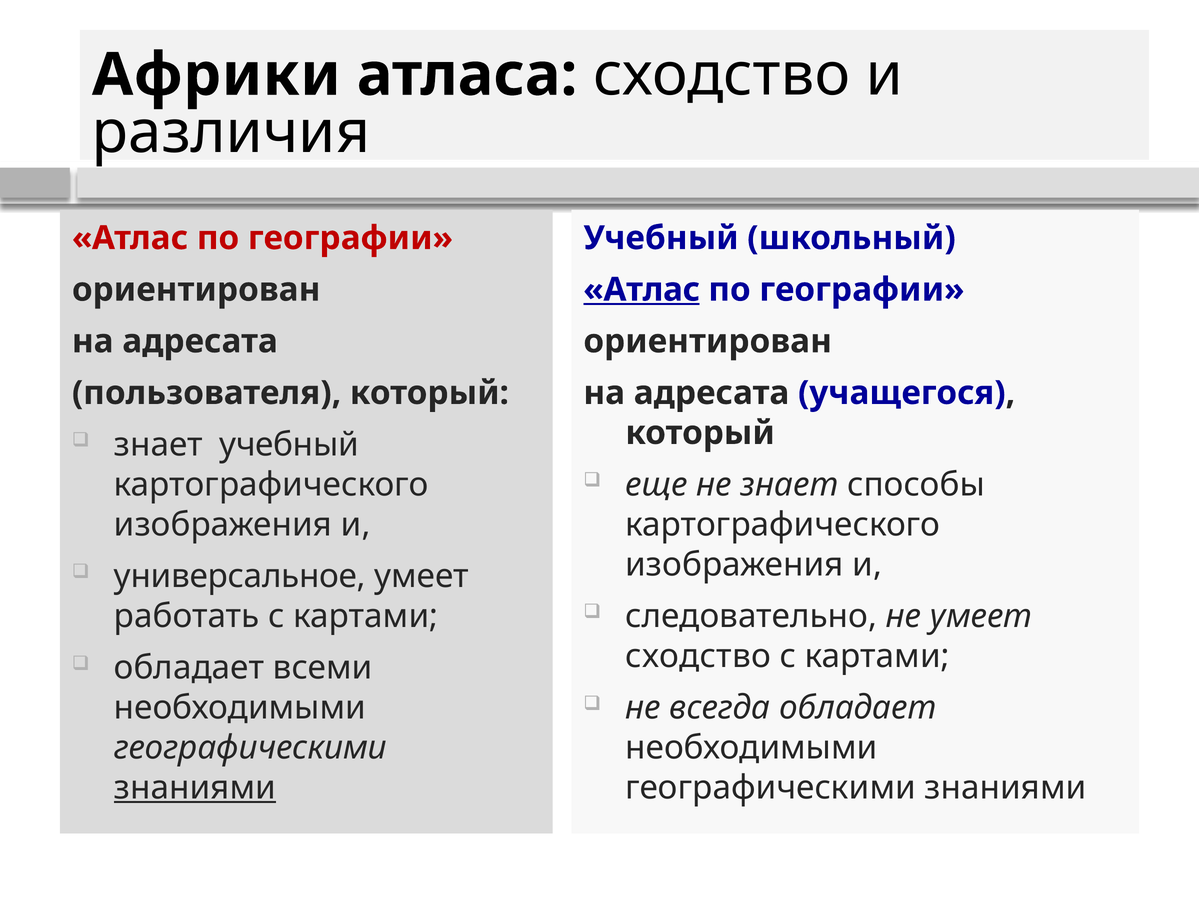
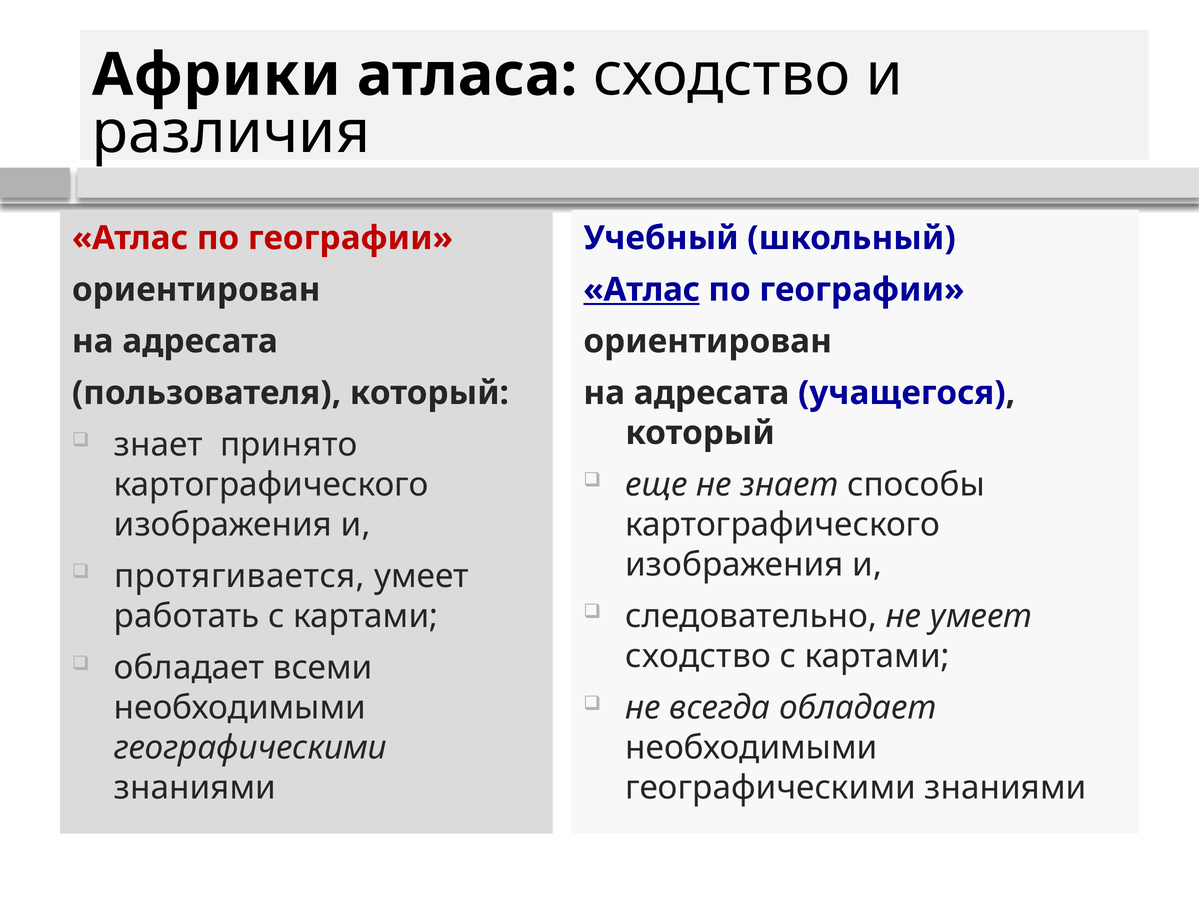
знает учебный: учебный -> принято (289, 445)
универсальное: универсальное -> протягивается (240, 576)
знаниями underline: present -> none (195, 788)
